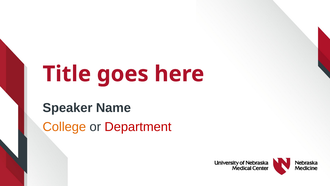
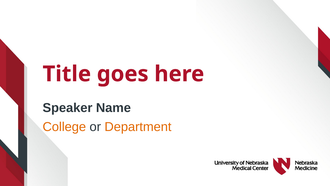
Department colour: red -> orange (138, 127)
